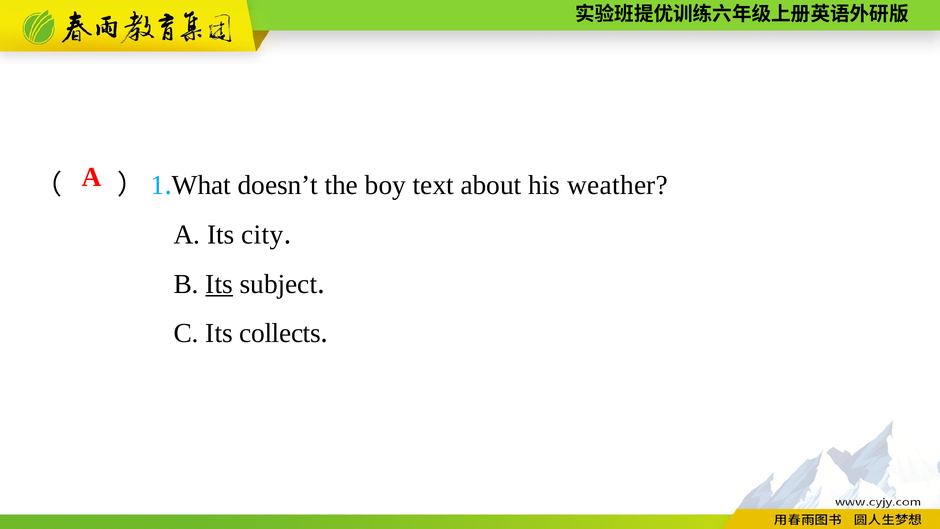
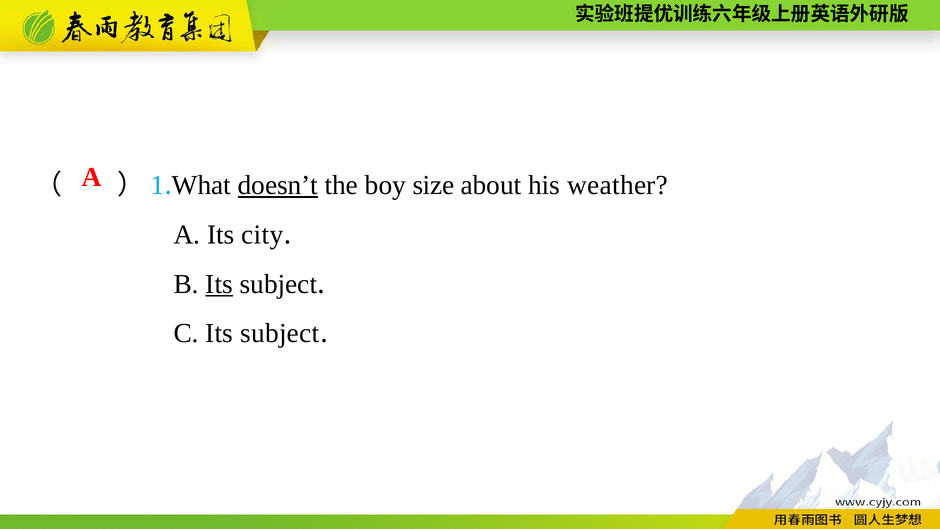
doesn’t underline: none -> present (278, 185)
text: text -> size (433, 185)
C Its collects: collects -> subject (280, 333)
